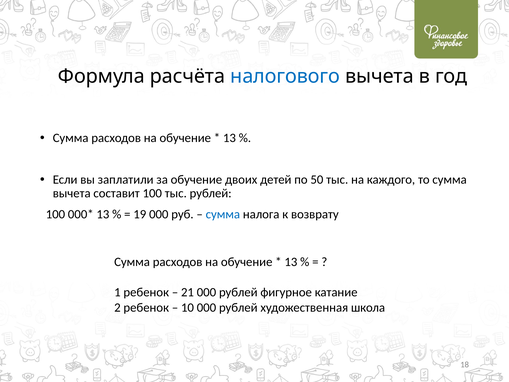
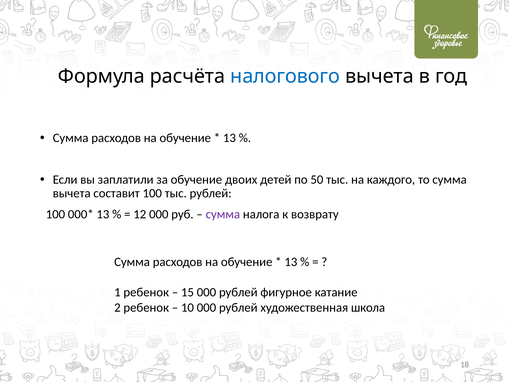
19: 19 -> 12 (140, 214)
сумма colour: blue -> purple (223, 214)
21: 21 -> 15 (187, 292)
